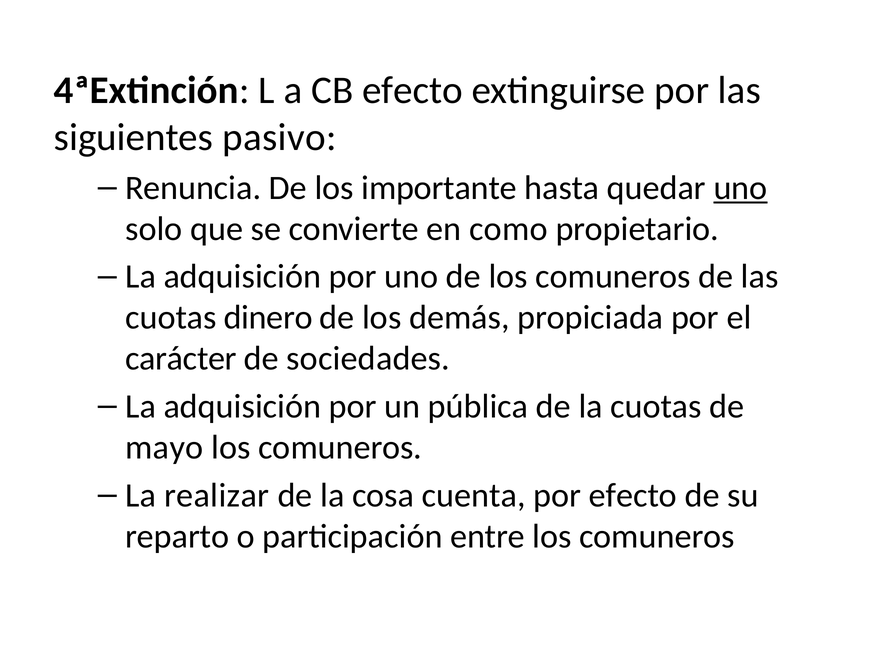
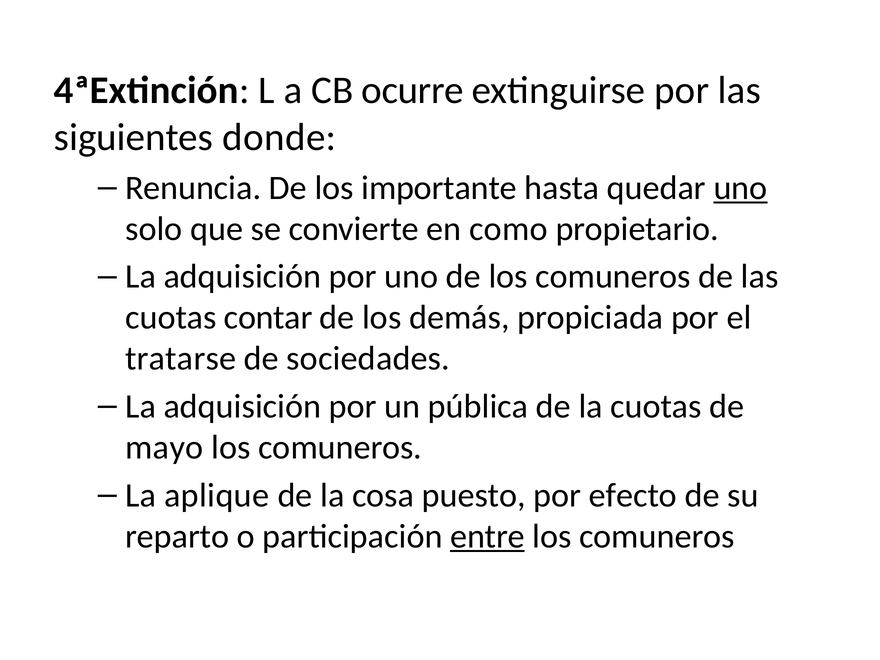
CB efecto: efecto -> ocurre (413, 90)
pasivo: pasivo -> donde (279, 137)
dinero: dinero -> contar (268, 318)
carácter: carácter -> tratarse (181, 359)
realizar: realizar -> aplique (217, 495)
cuenta: cuenta -> puesto (474, 495)
entre underline: none -> present (488, 536)
